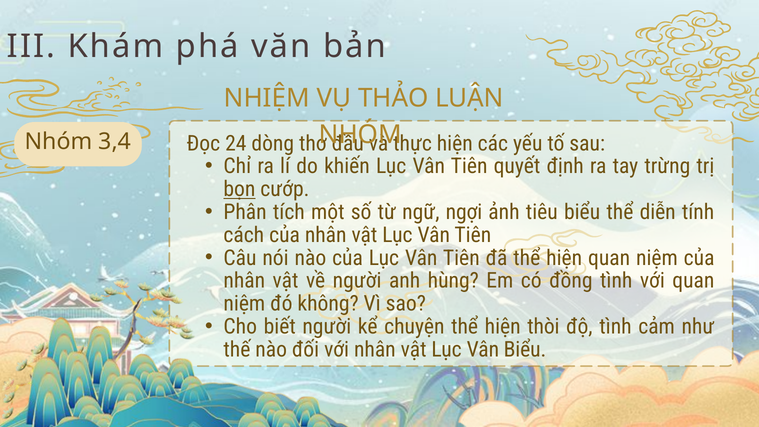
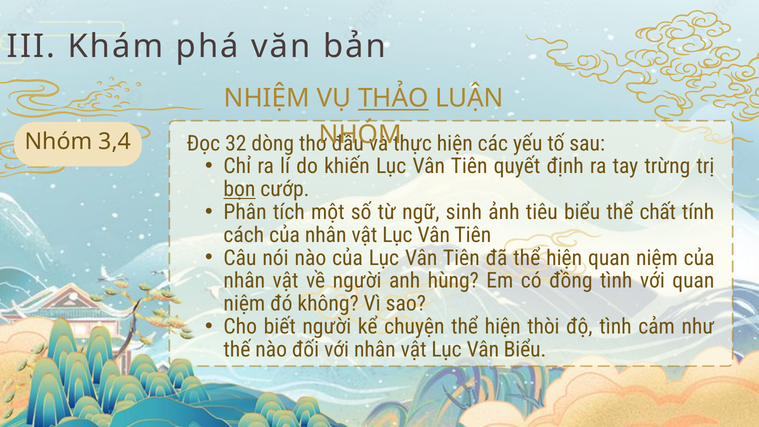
THẢO underline: none -> present (393, 98)
24: 24 -> 32 (236, 143)
ngợi: ngợi -> sinh (464, 212)
diễn: diễn -> chất (658, 212)
